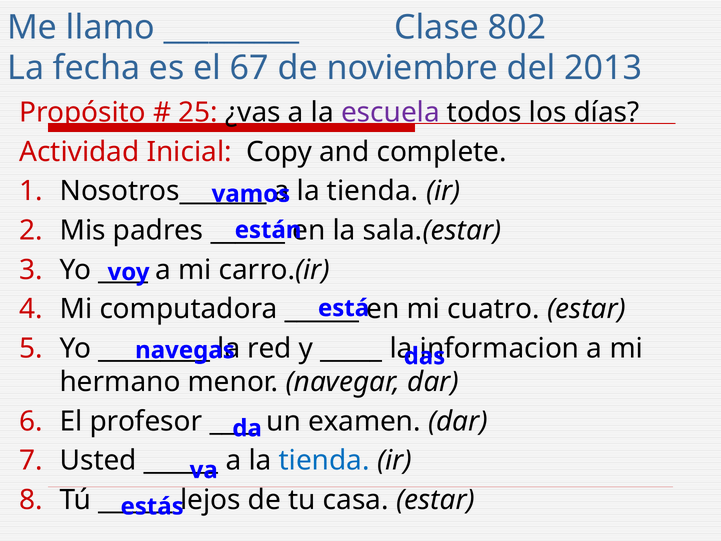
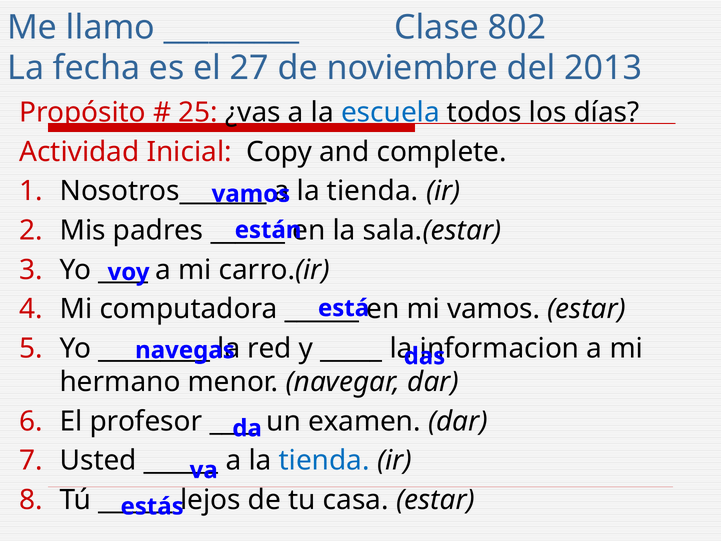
67: 67 -> 27 (249, 68)
escuela colour: purple -> blue (390, 113)
mi cuatro: cuatro -> vamos (494, 309)
